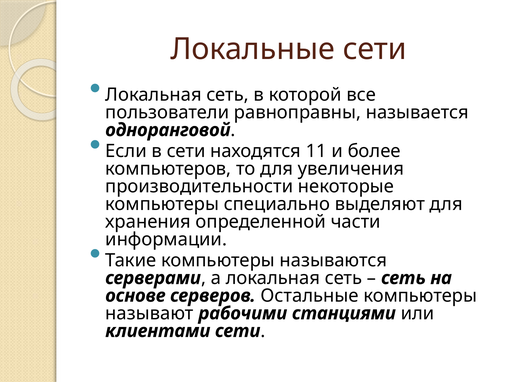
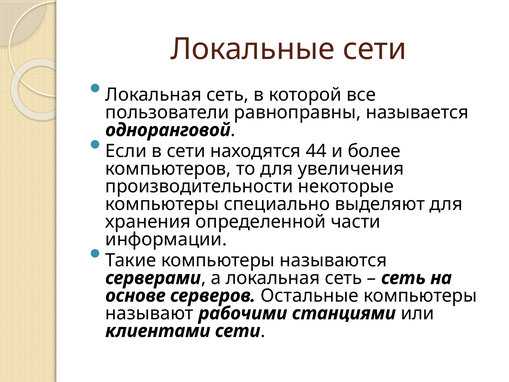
11: 11 -> 44 (316, 151)
